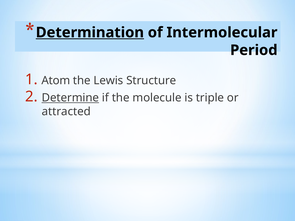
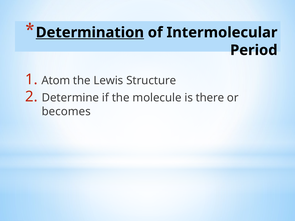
Determine underline: present -> none (70, 98)
triple: triple -> there (210, 98)
attracted: attracted -> becomes (66, 112)
